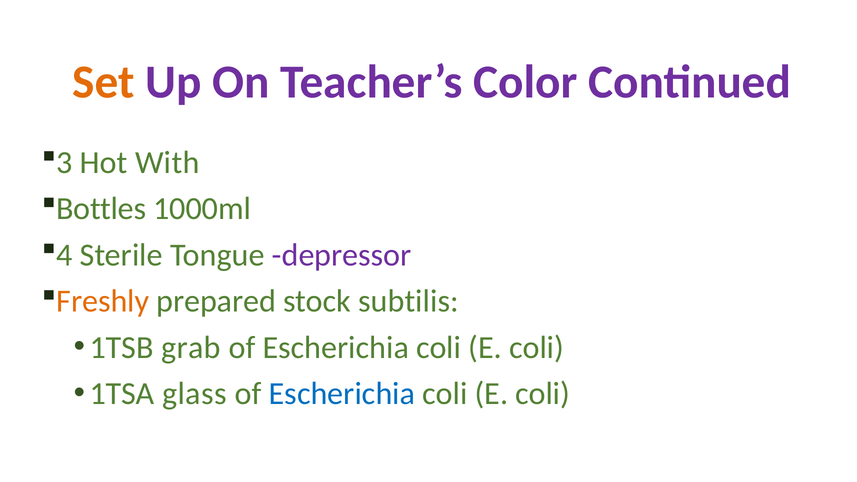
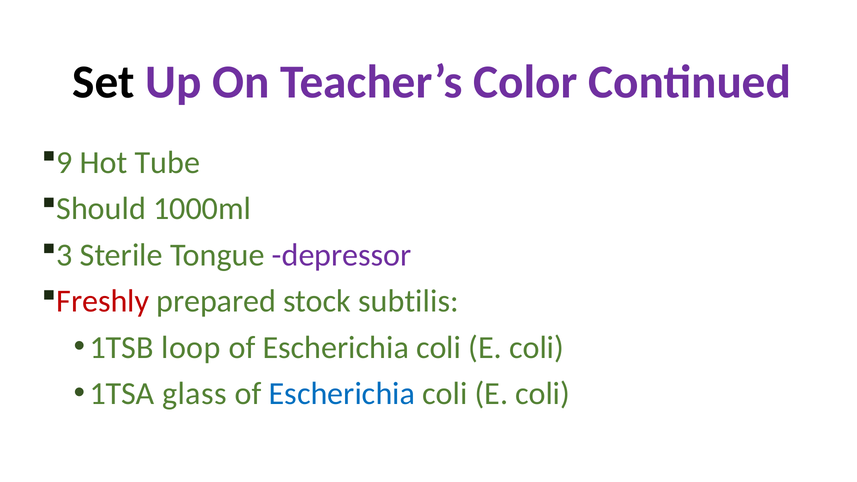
Set colour: orange -> black (104, 82)
3: 3 -> 9 (64, 162)
With: With -> Tube (167, 162)
Bottles: Bottles -> Should (101, 209)
4: 4 -> 3 (64, 255)
Freshly colour: orange -> red (103, 301)
grab: grab -> loop (191, 348)
